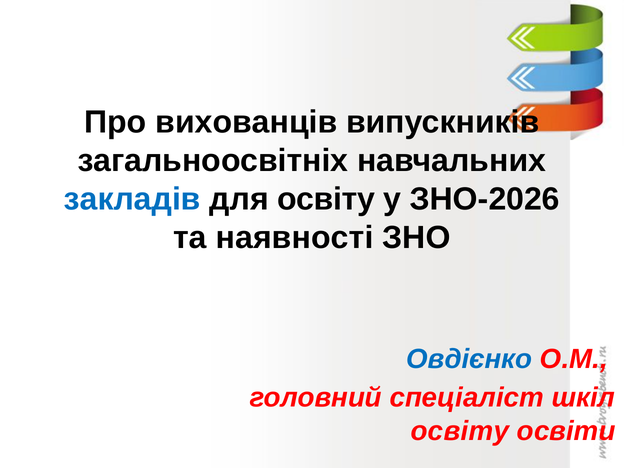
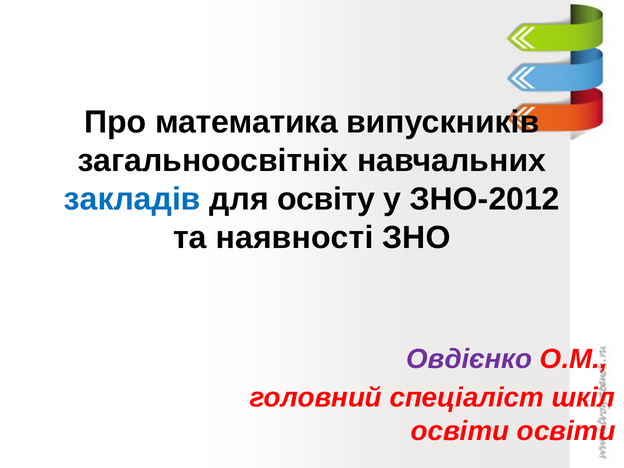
вихованців: вихованців -> математика (246, 122)
ЗНО-2026: ЗНО-2026 -> ЗНО-2012 (485, 199)
Овдієнко colour: blue -> purple (469, 359)
освіту: освіту -> освіти (460, 431)
